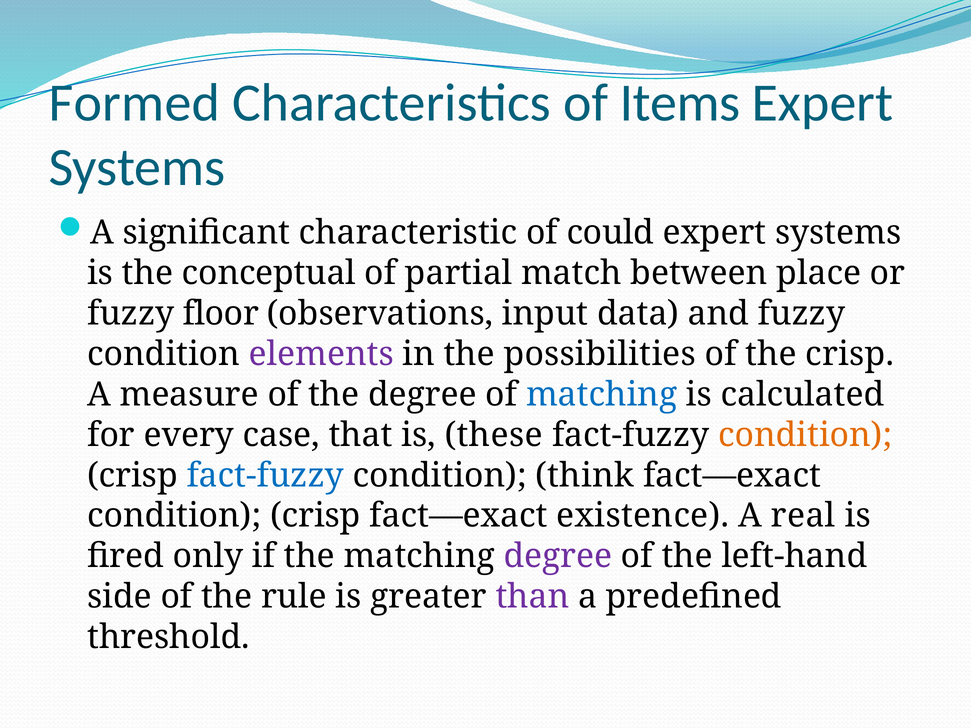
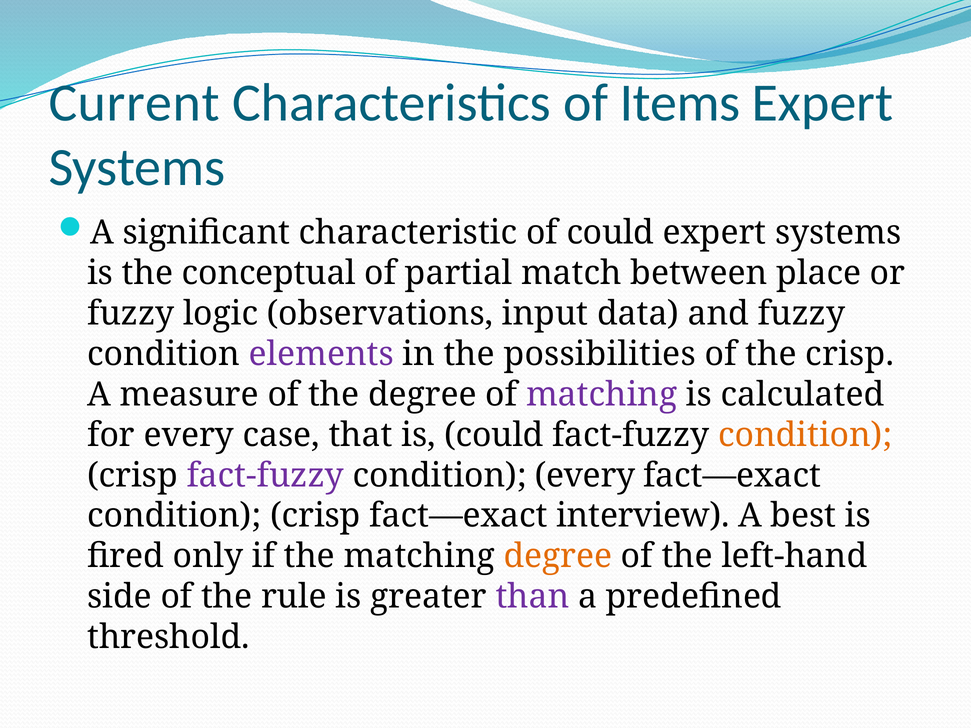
Formed: Formed -> Current (134, 103)
floor: floor -> logic (221, 314)
matching colour: blue -> purple (602, 395)
is these: these -> could (494, 435)
fact-fuzzy colour: blue -> purple (265, 476)
condition think: think -> every (585, 476)
existence: existence -> interview (643, 516)
real: real -> best (803, 516)
degree colour: purple -> orange (558, 556)
